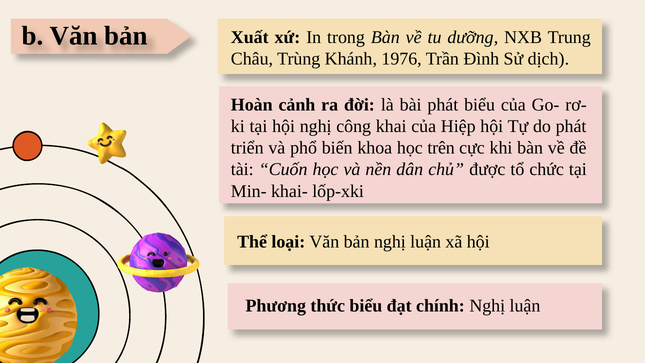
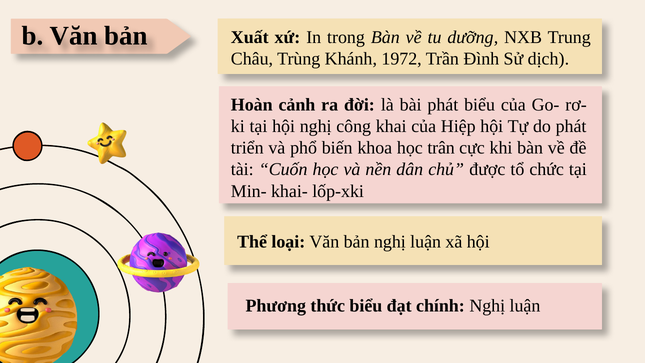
1976: 1976 -> 1972 (402, 59)
trên: trên -> trân (441, 148)
